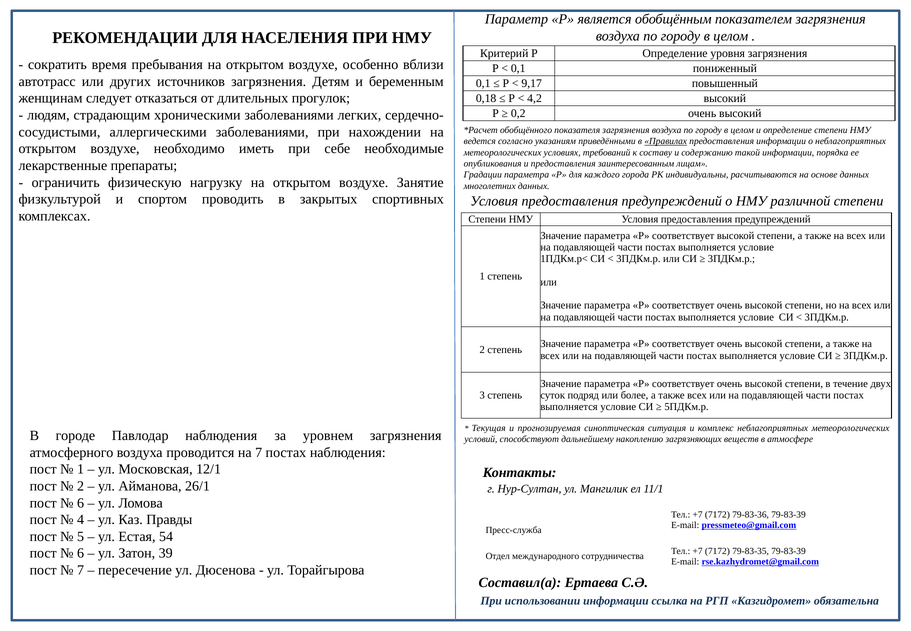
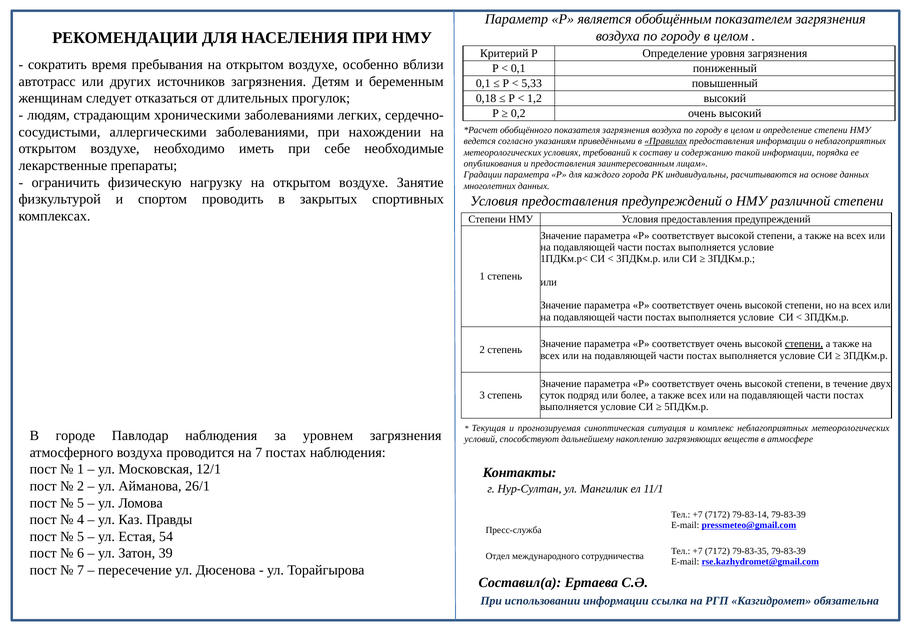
9,17: 9,17 -> 5,33 (532, 83)
4,2: 4,2 -> 1,2 (535, 98)
степени underline: none -> present (804, 344)
6: 6 -> 5 (81, 503)
79-83-36: 79-83-36 -> 79-83-14 (751, 514)
